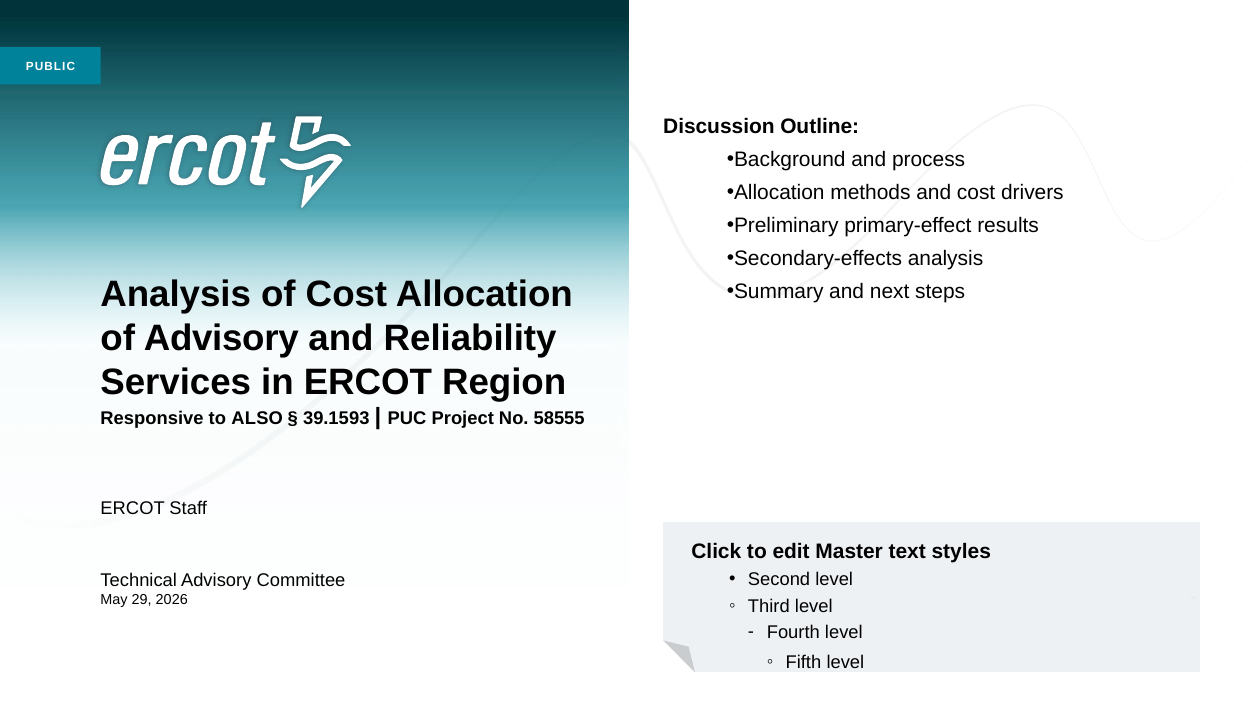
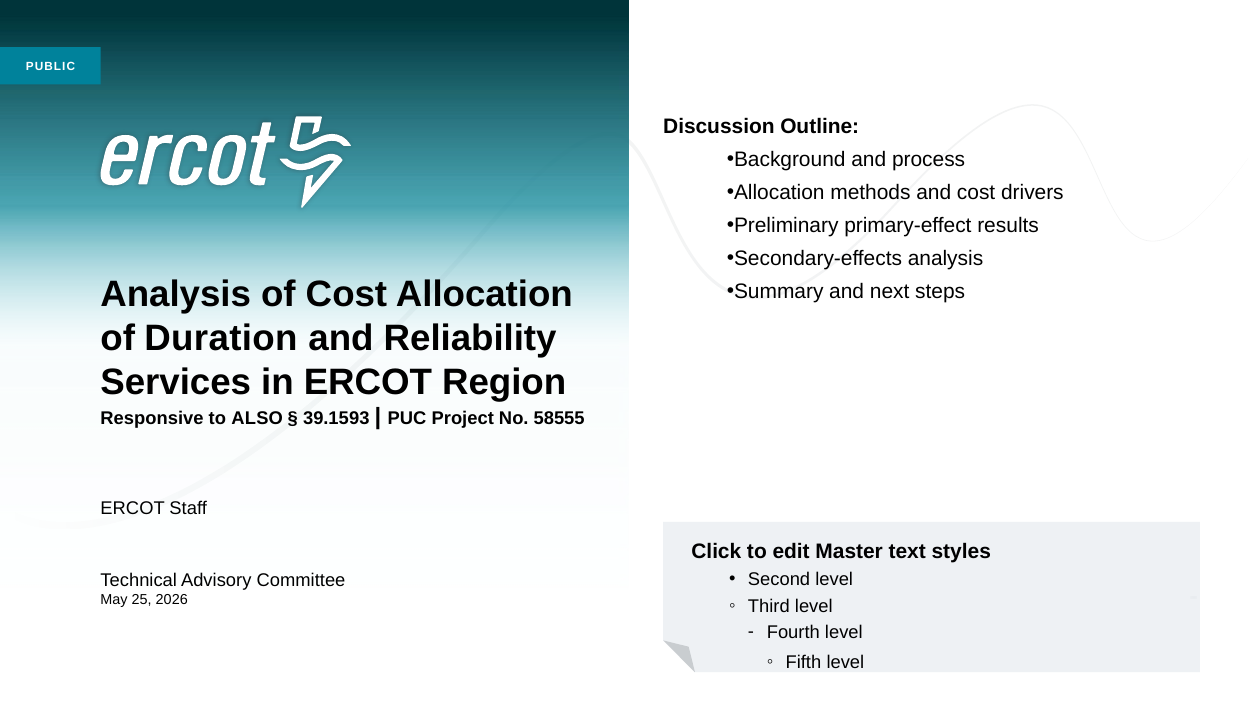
of Advisory: Advisory -> Duration (221, 338)
29: 29 -> 25 (142, 600)
